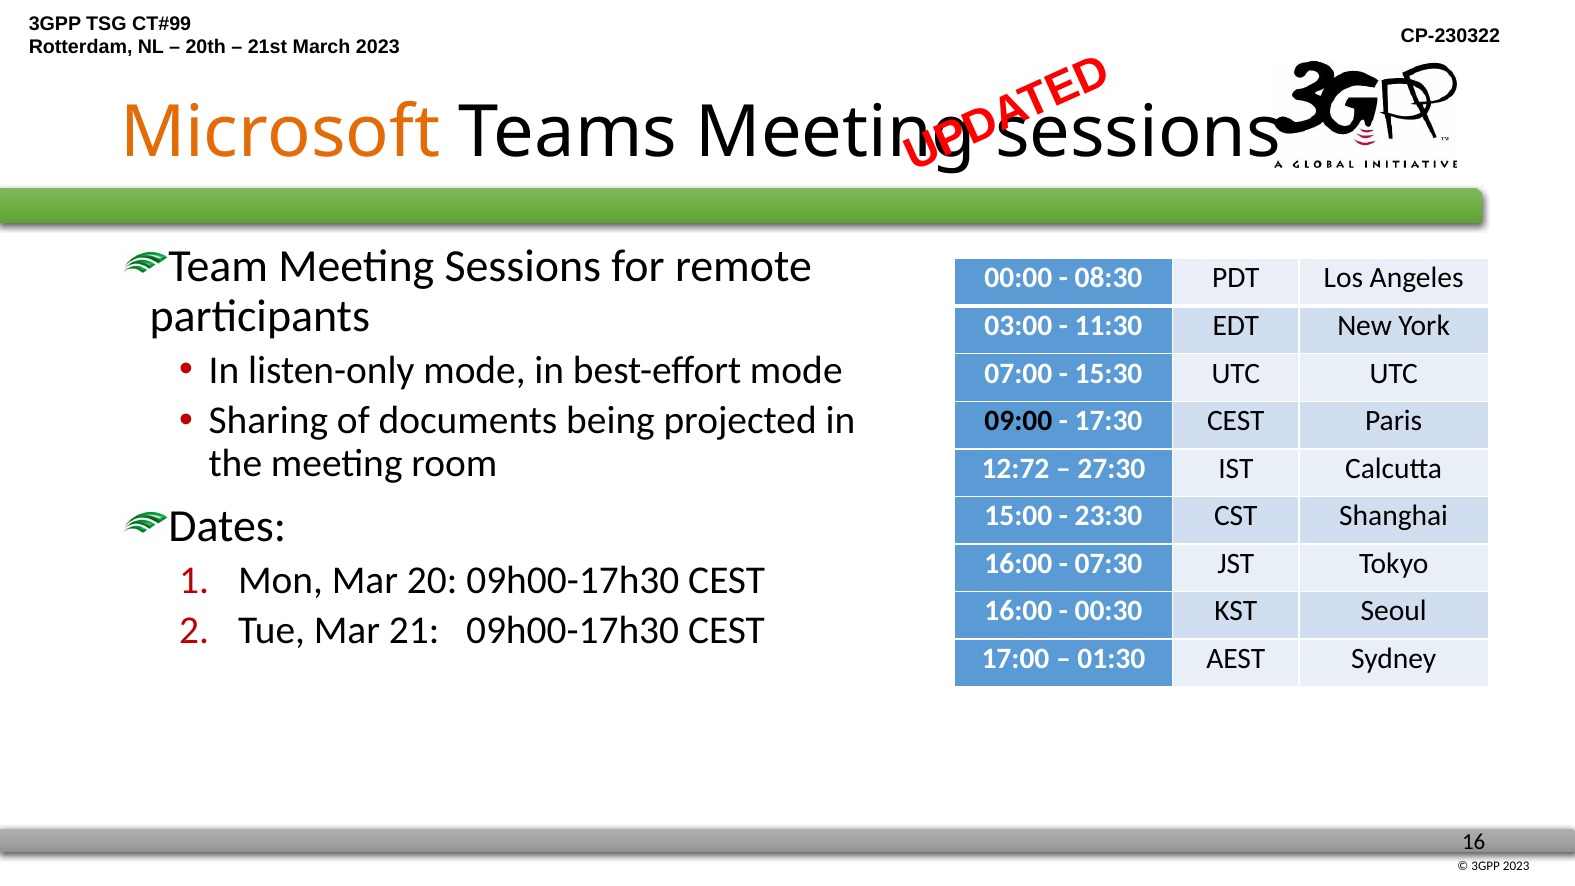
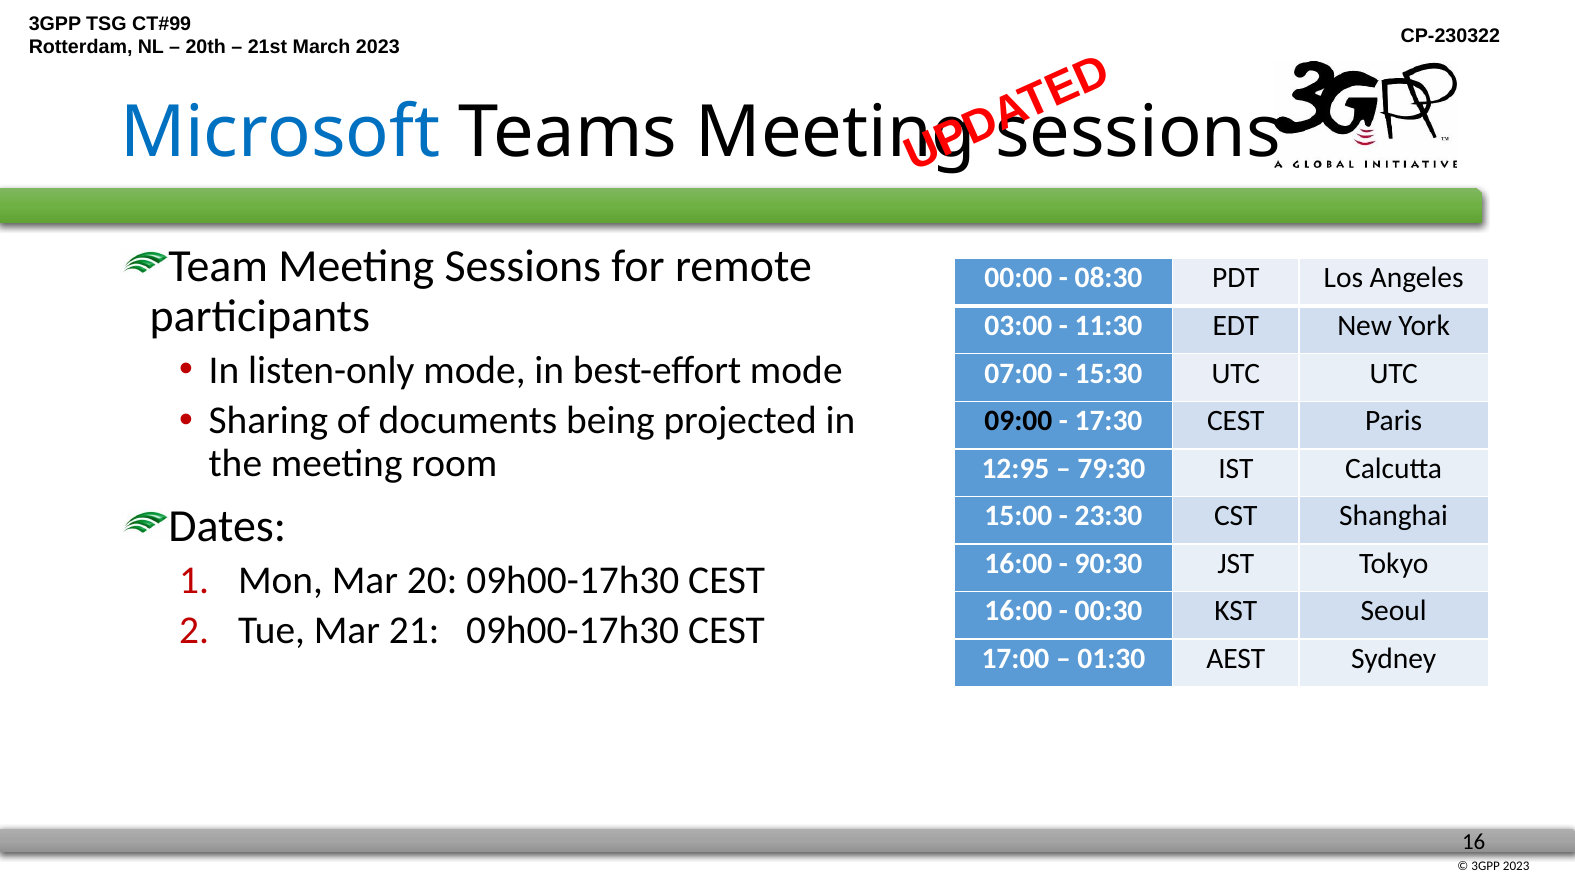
Microsoft colour: orange -> blue (280, 132)
12:72: 12:72 -> 12:95 (1015, 468)
27:30: 27:30 -> 79:30 (1111, 468)
07:30: 07:30 -> 90:30 (1109, 564)
